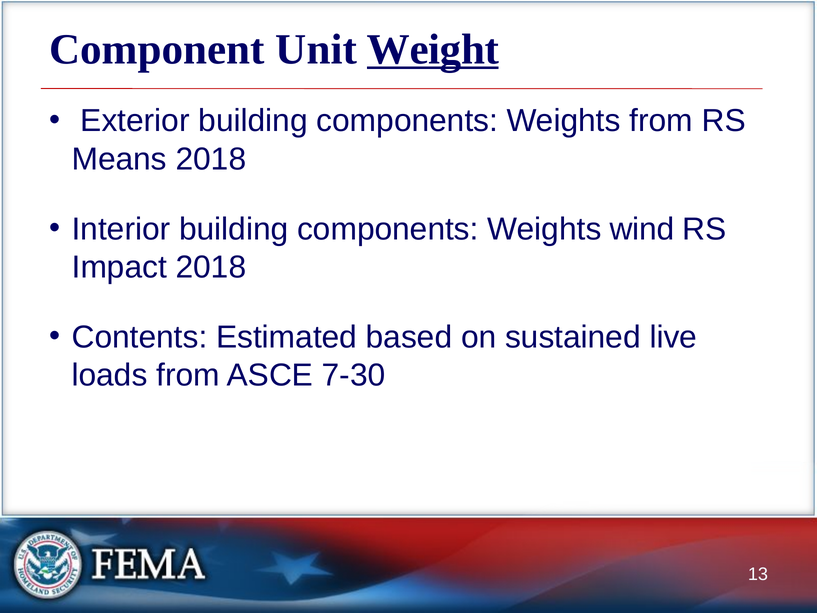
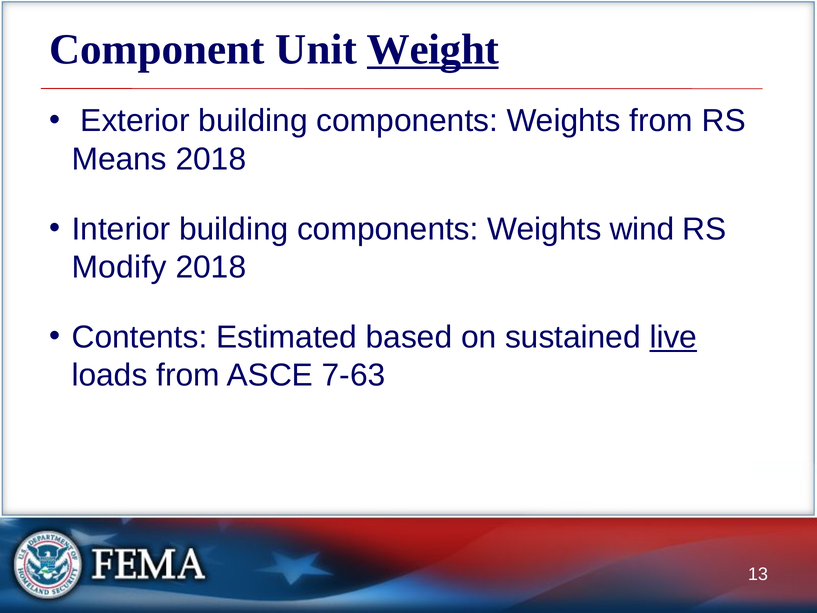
Impact: Impact -> Modify (119, 267)
live underline: none -> present (673, 337)
7-30: 7-30 -> 7-63 (354, 375)
